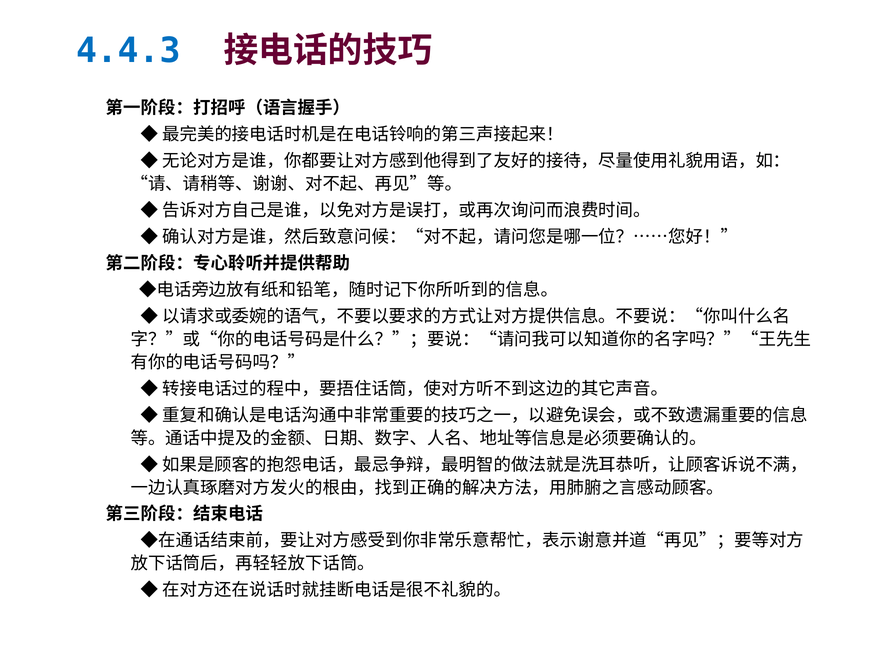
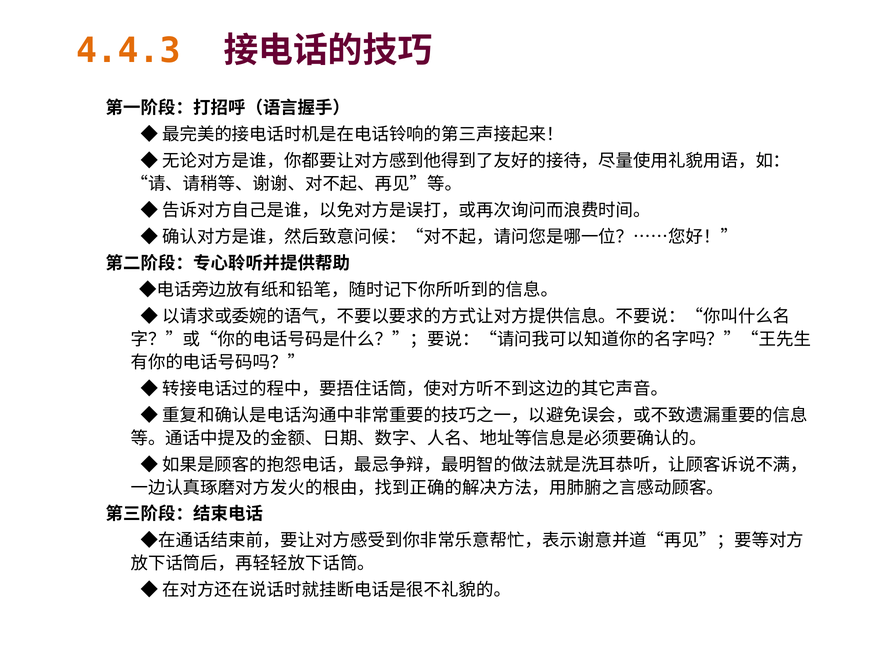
4.4.3 colour: blue -> orange (128, 51)
